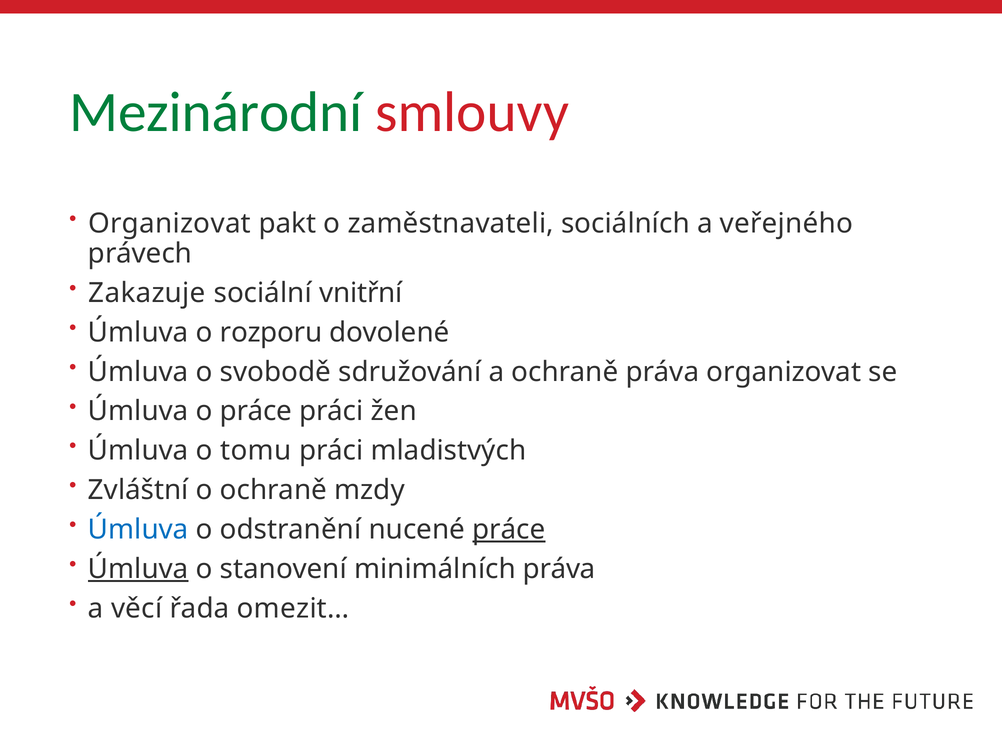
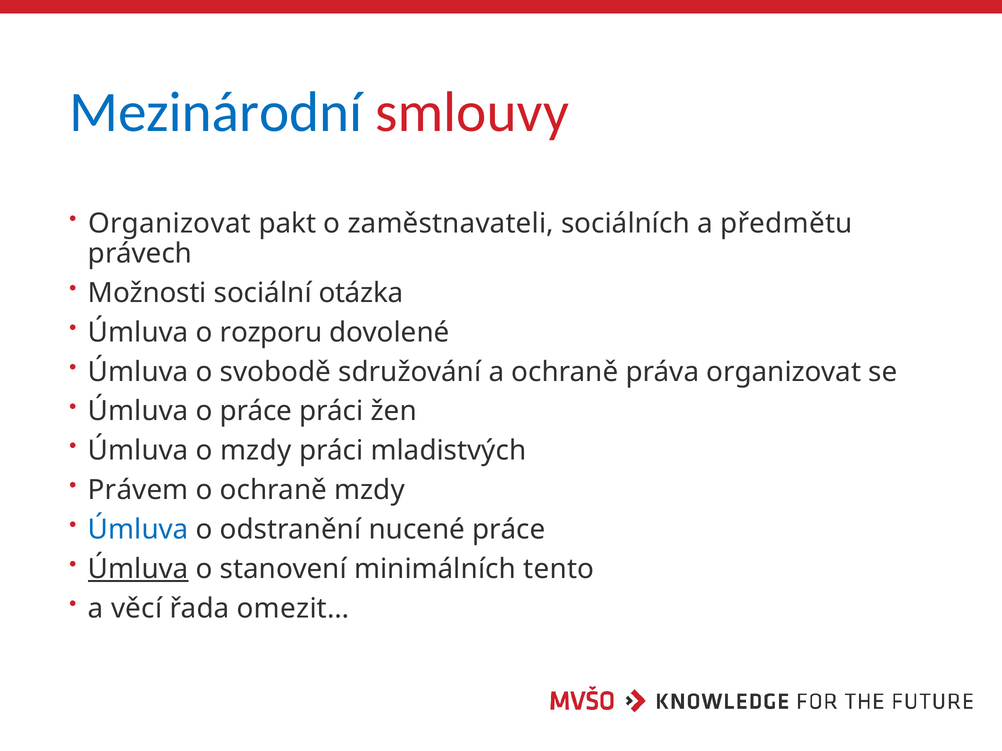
Mezinárodní colour: green -> blue (216, 112)
veřejného: veřejného -> předmětu (786, 224)
Zakazuje: Zakazuje -> Možnosti (147, 293)
vnitřní: vnitřní -> otázka (361, 293)
o tomu: tomu -> mzdy (256, 451)
Zvláštní: Zvláštní -> Právem (138, 490)
práce underline: present -> none (509, 530)
minimálních práva: práva -> tento (559, 569)
